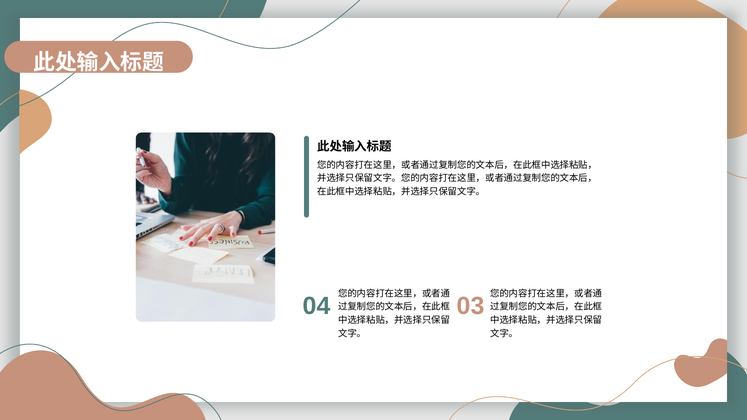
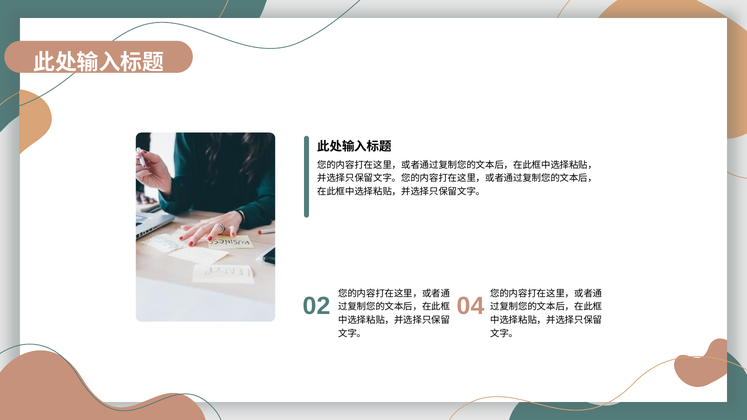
4: 4 -> 2 (323, 306)
3: 3 -> 4 (477, 306)
